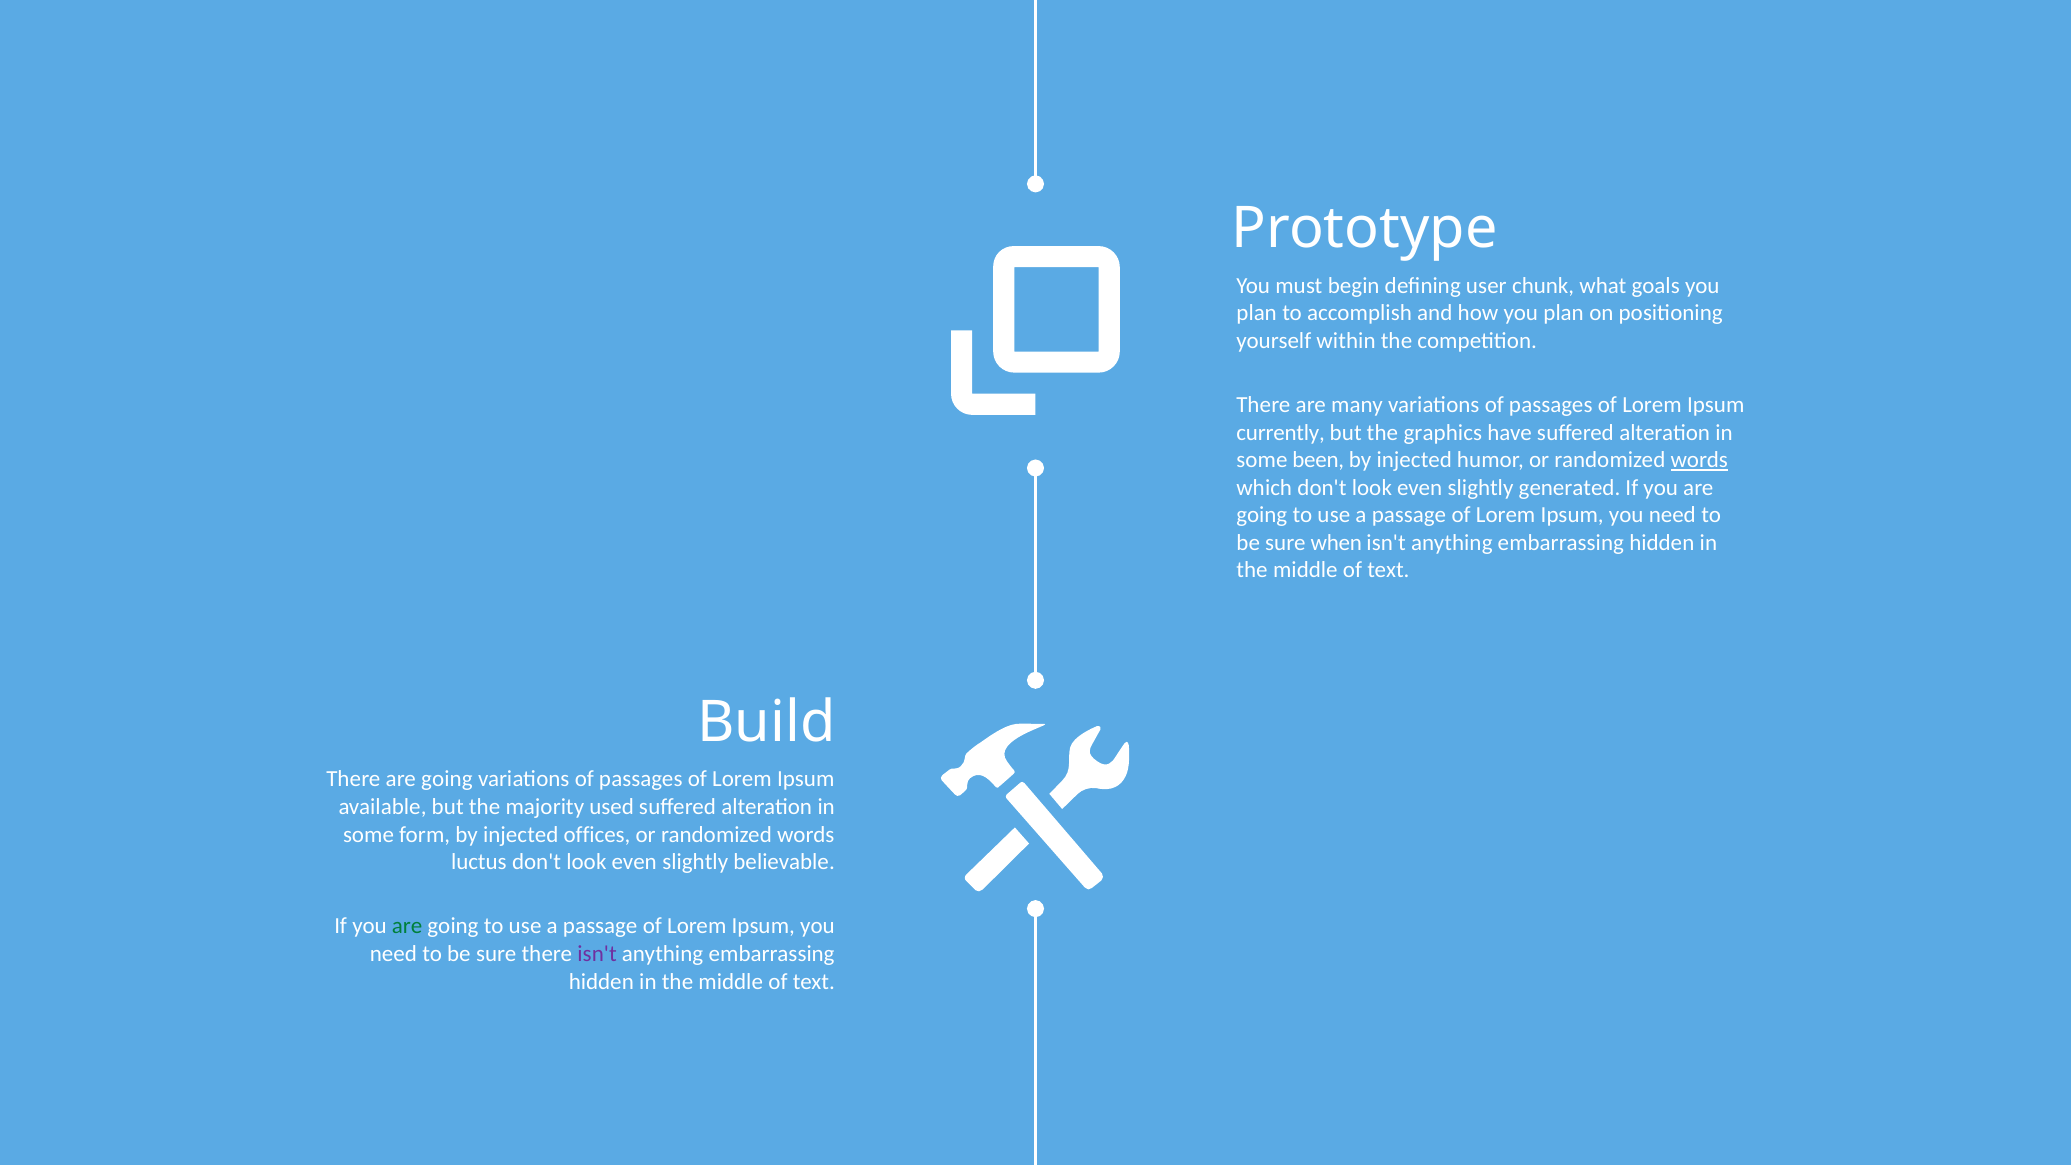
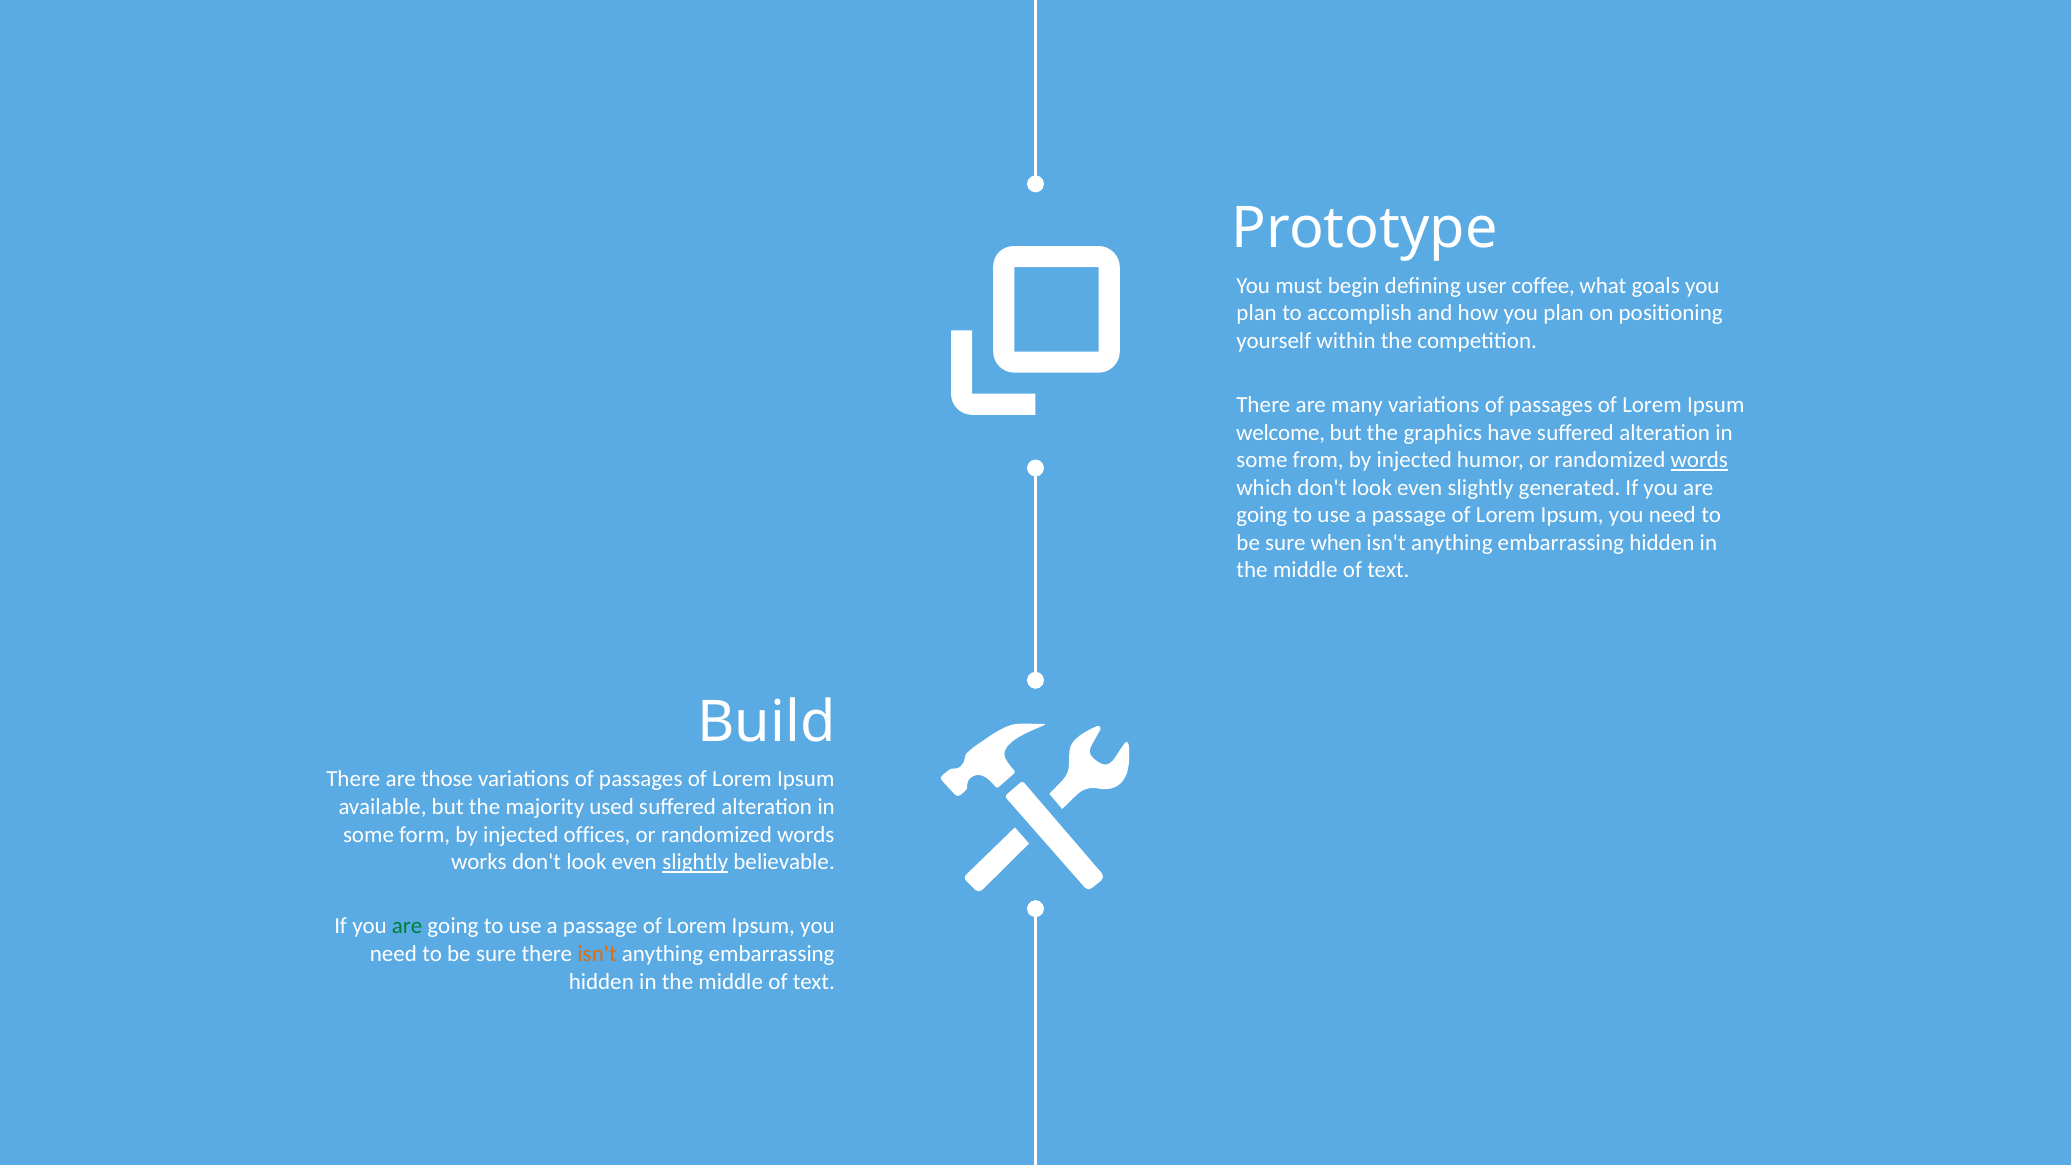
chunk: chunk -> coffee (1543, 286)
currently: currently -> welcome (1281, 432)
been: been -> from (1318, 460)
There are going: going -> those (447, 779)
luctus: luctus -> works (479, 862)
slightly underline: none -> present (695, 862)
isn't colour: purple -> orange (597, 954)
